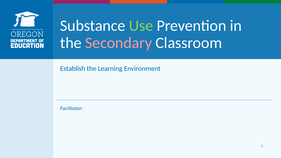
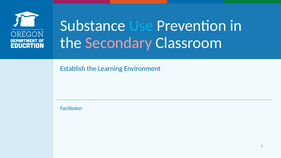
Use colour: light green -> light blue (141, 26)
